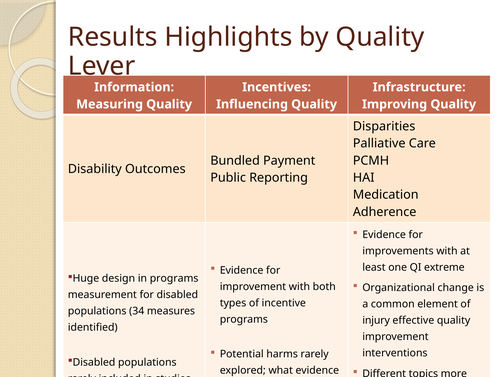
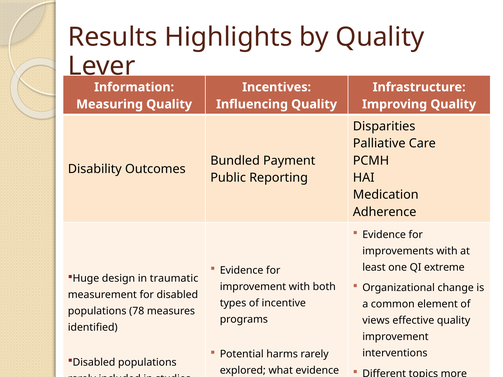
in programs: programs -> traumatic (174, 279)
34: 34 -> 78 (137, 311)
injury: injury -> views (376, 321)
